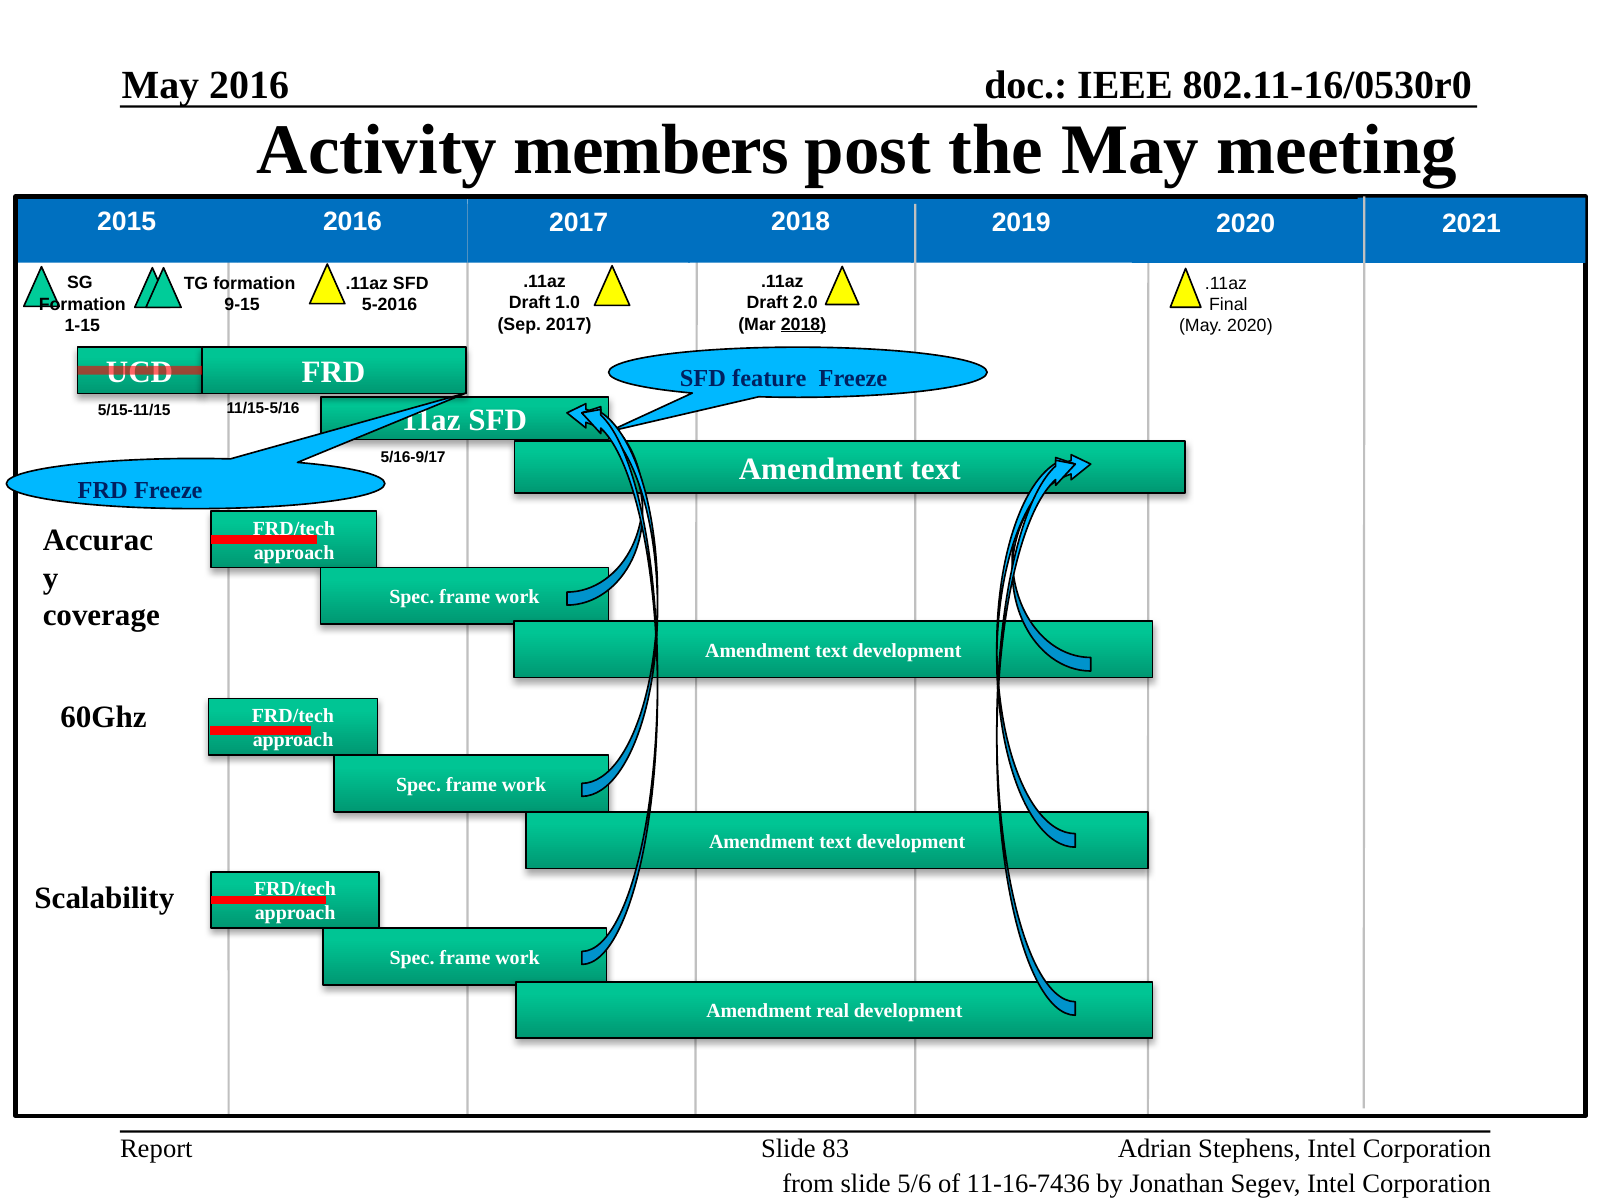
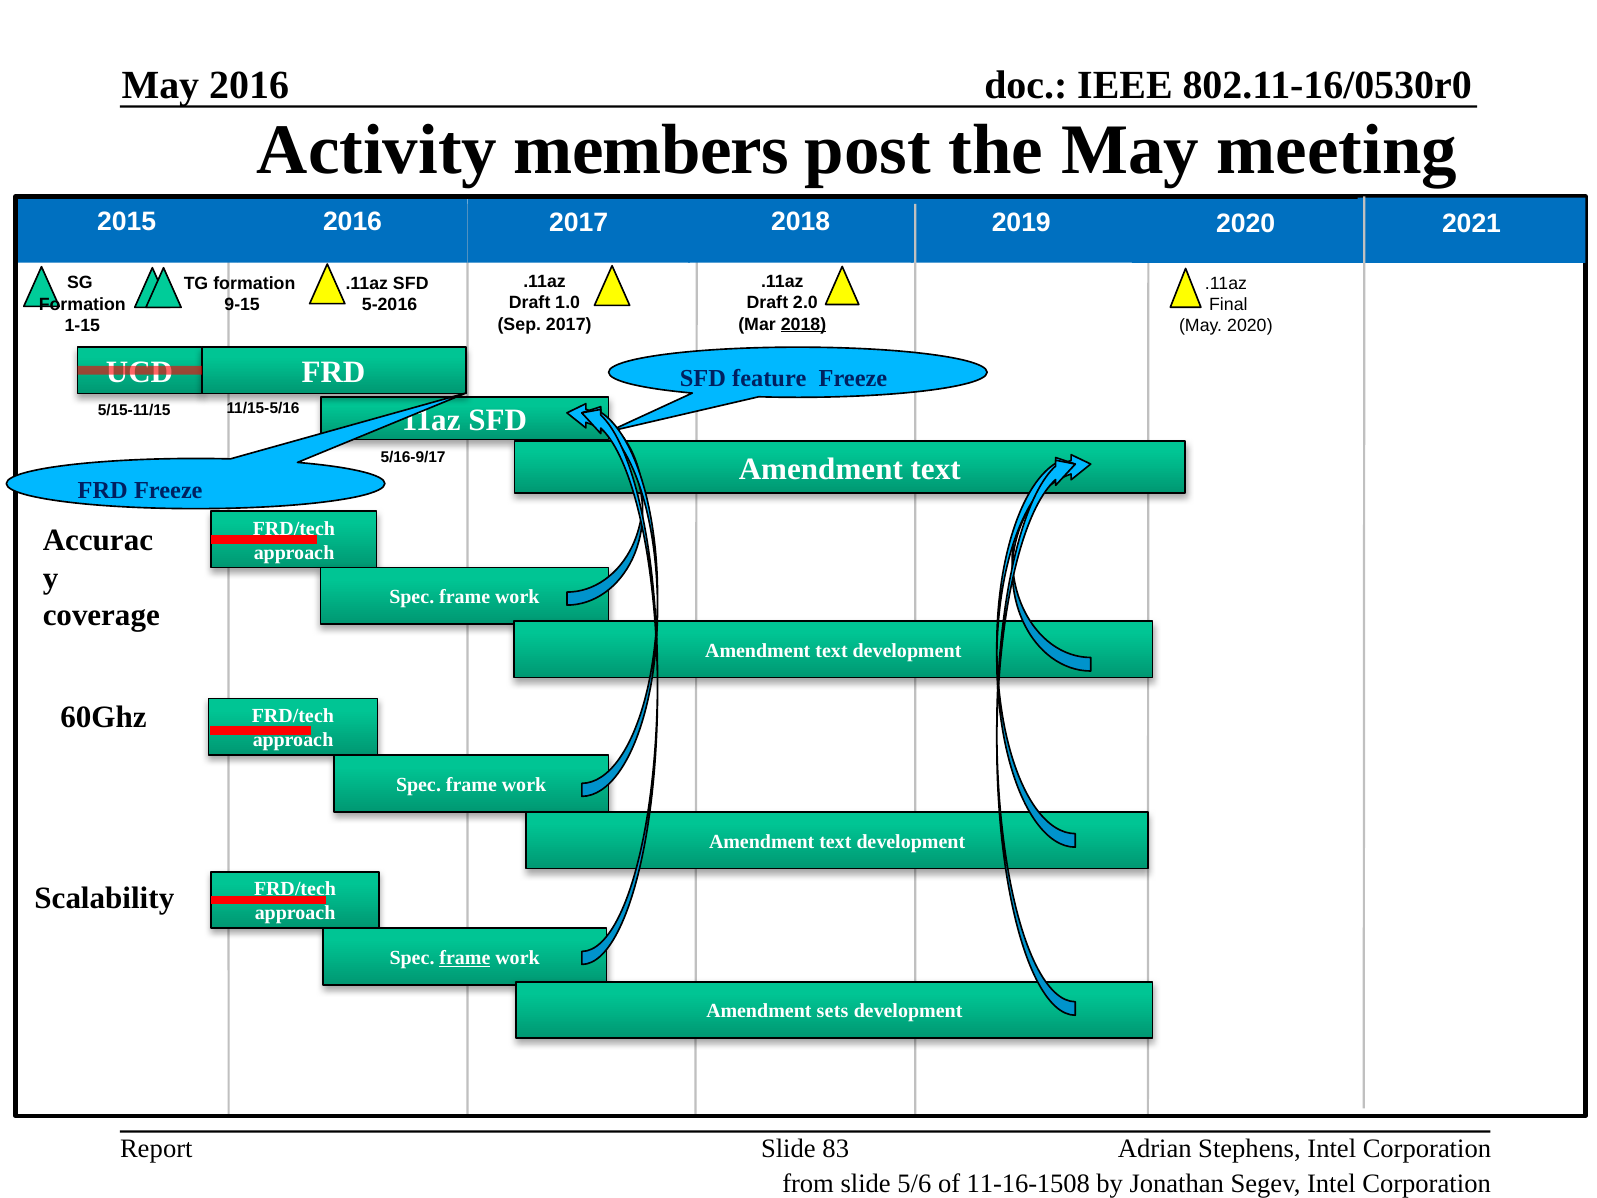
frame underline: none -> present (465, 958)
real: real -> sets (833, 1011)
11-16-7436: 11-16-7436 -> 11-16-1508 (1028, 1184)
